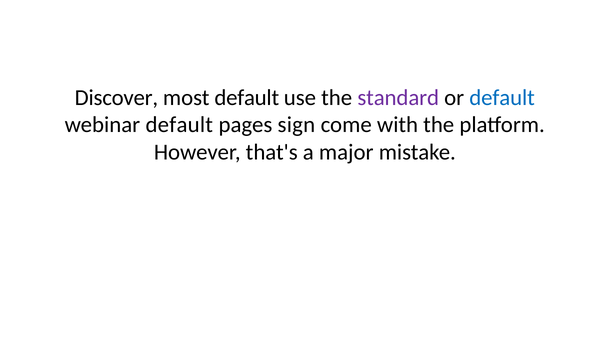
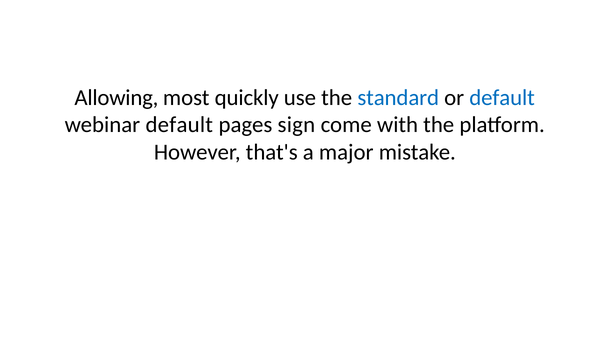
Discover: Discover -> Allowing (116, 98)
most default: default -> quickly (247, 98)
standard colour: purple -> blue (398, 98)
